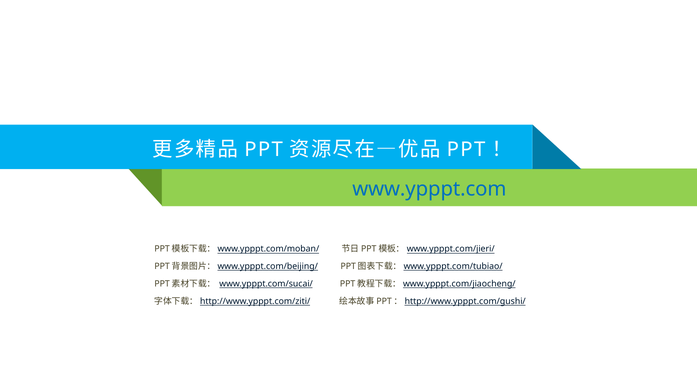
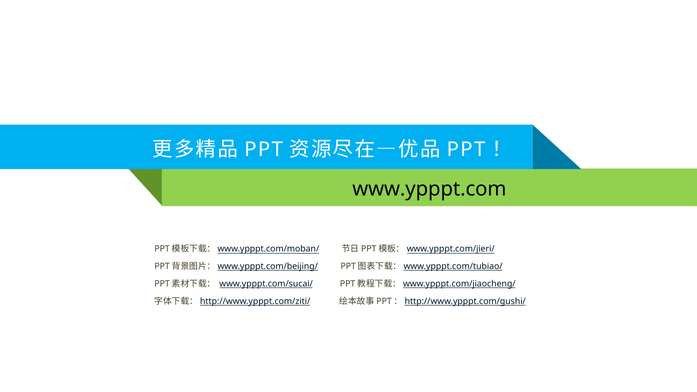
www.ypppt.com colour: blue -> black (429, 189)
